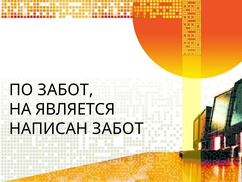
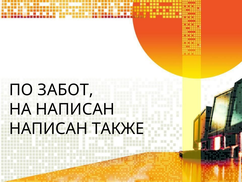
НА ЯВЛЯЕТСЯ: ЯВЛЯЕТСЯ -> НАПИСАН (75, 109)
НАПИСАН ЗАБОТ: ЗАБОТ -> ТАКЖЕ (118, 128)
